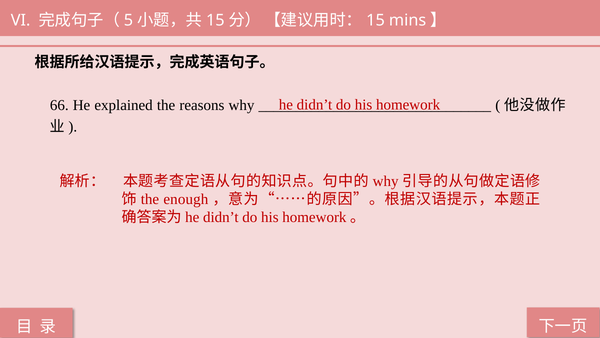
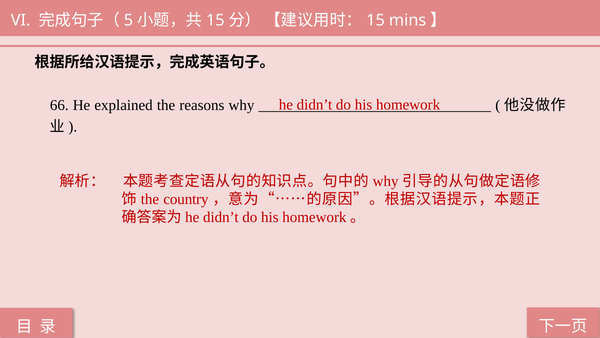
enough: enough -> country (186, 199)
